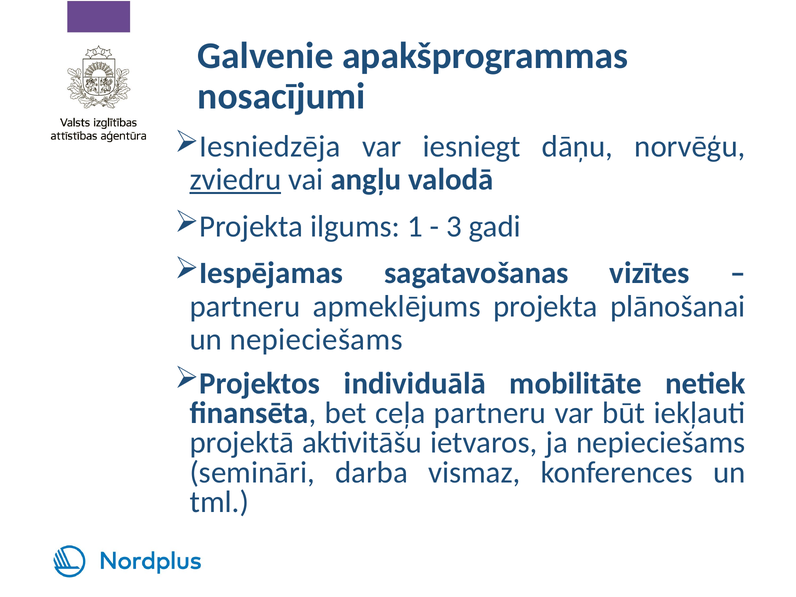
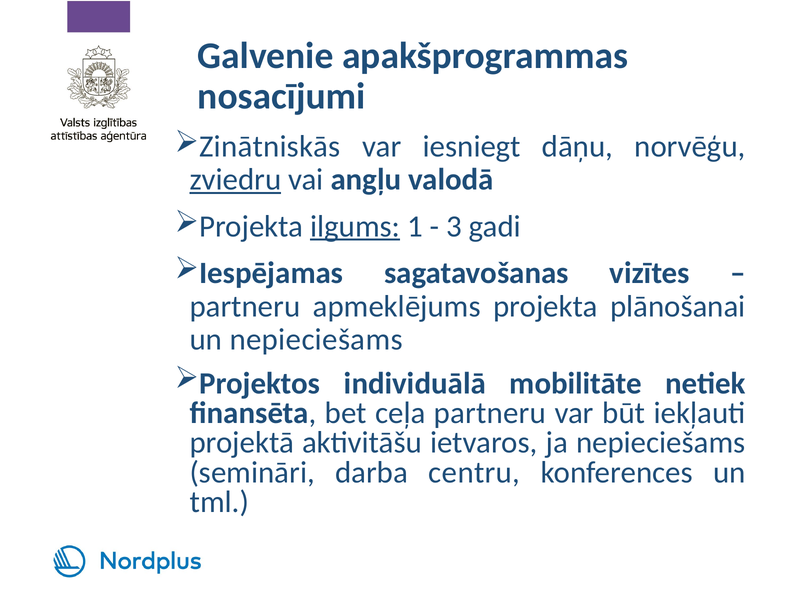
Iesniedzēja: Iesniedzēja -> Zinātniskās (270, 146)
ilgums underline: none -> present (355, 226)
vismaz: vismaz -> centru (474, 472)
